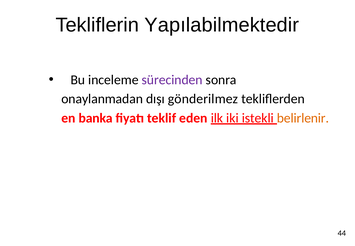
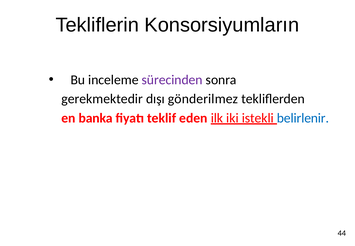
Yapılabilmektedir: Yapılabilmektedir -> Konsorsiyumların (222, 25)
onaylanmadan: onaylanmadan -> gerekmektedir (102, 99)
belirlenir colour: orange -> blue (303, 118)
